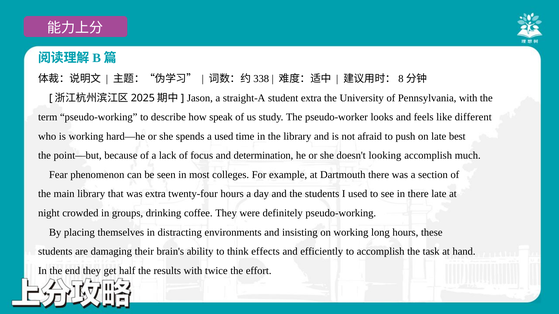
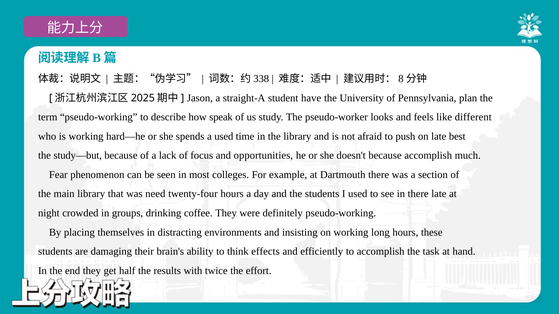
student extra: extra -> have (311, 98)
Pennsylvania with: with -> plan (468, 98)
point—but: point—but -> study—but (78, 156)
determination: determination -> opportunities (263, 156)
doesn't looking: looking -> because (385, 156)
was extra: extra -> need (155, 194)
